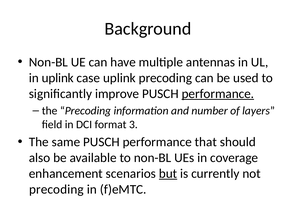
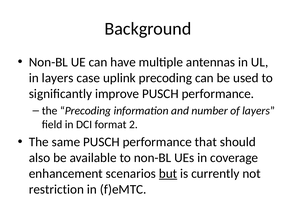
in uplink: uplink -> layers (58, 78)
performance underline: present -> none (218, 94)
3: 3 -> 2 (133, 124)
precoding: precoding -> restriction (56, 189)
